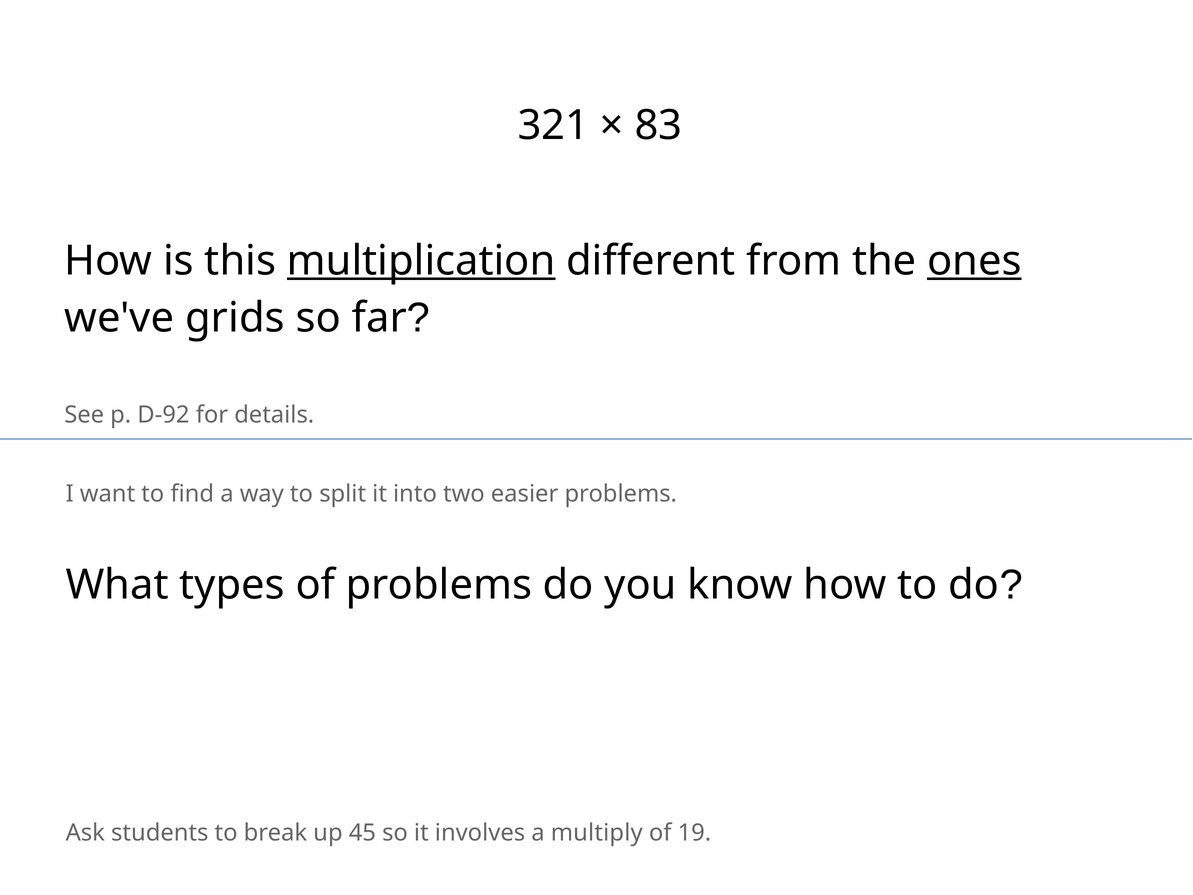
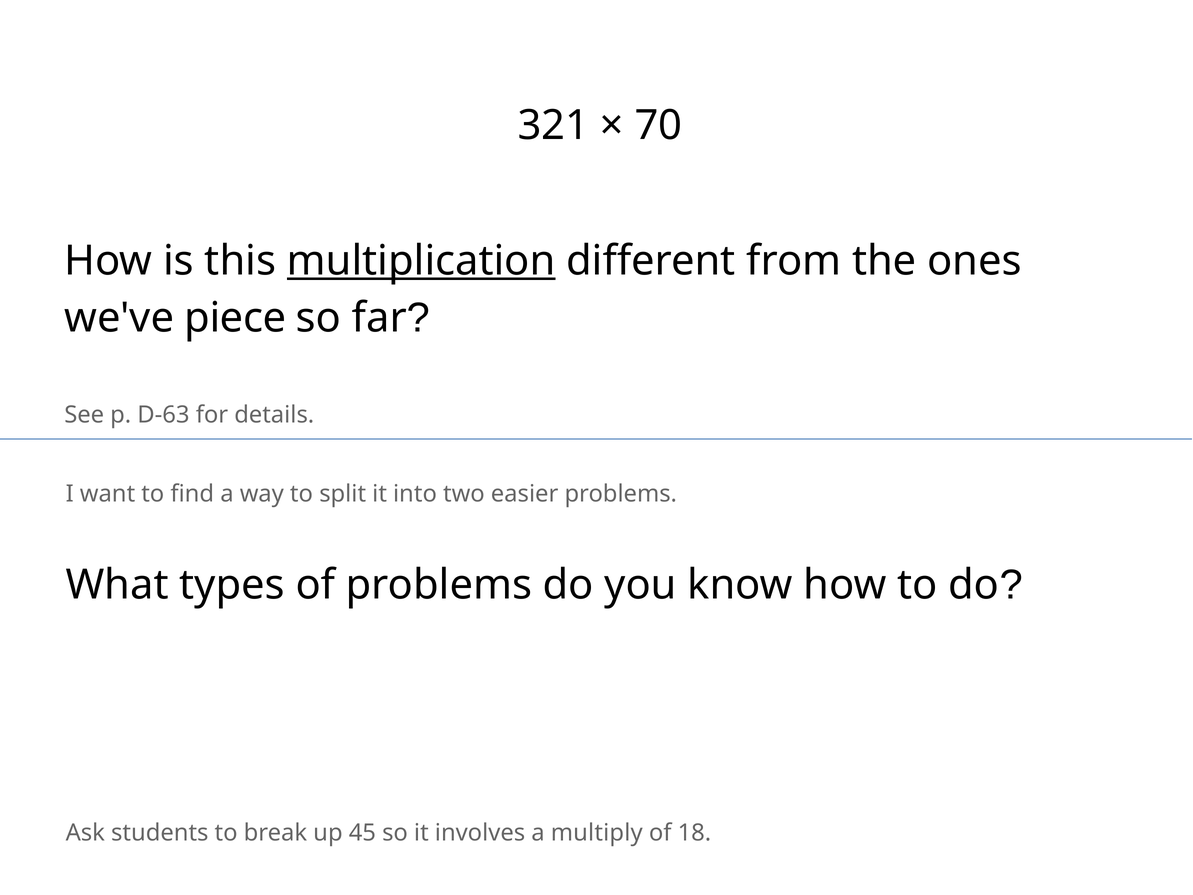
83: 83 -> 70 (658, 126)
ones underline: present -> none (974, 261)
grids: grids -> piece (235, 318)
D-92: D-92 -> D-63 (163, 415)
19: 19 -> 18 (694, 833)
